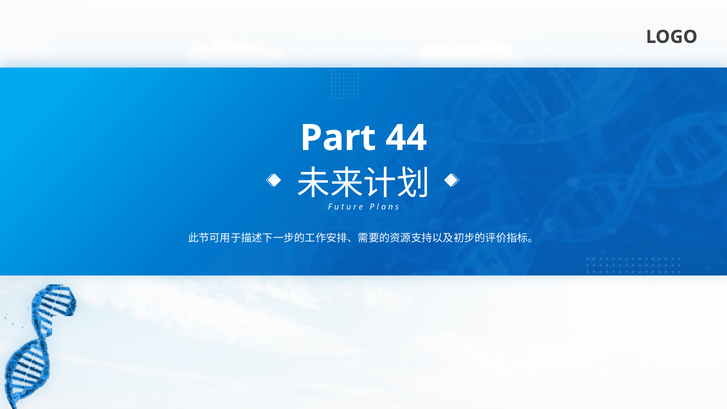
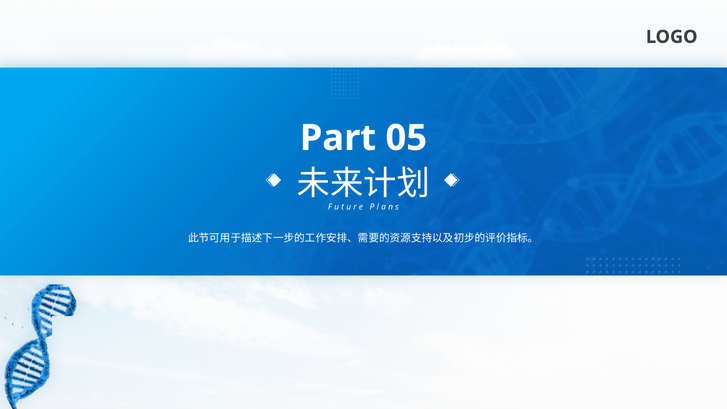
44: 44 -> 05 (406, 138)
